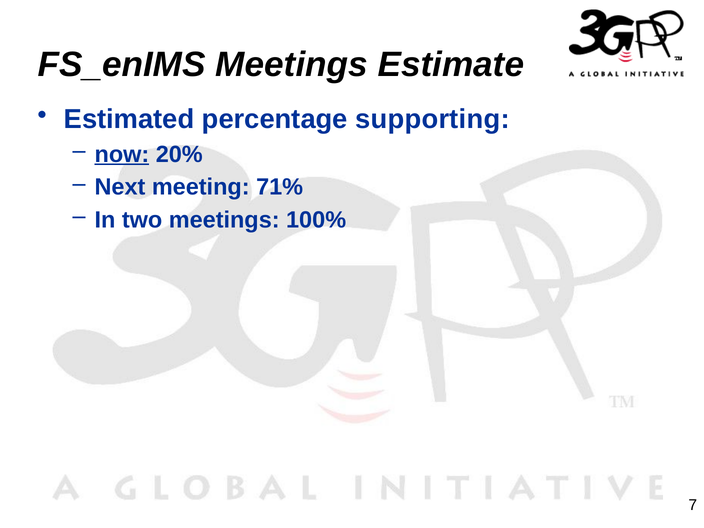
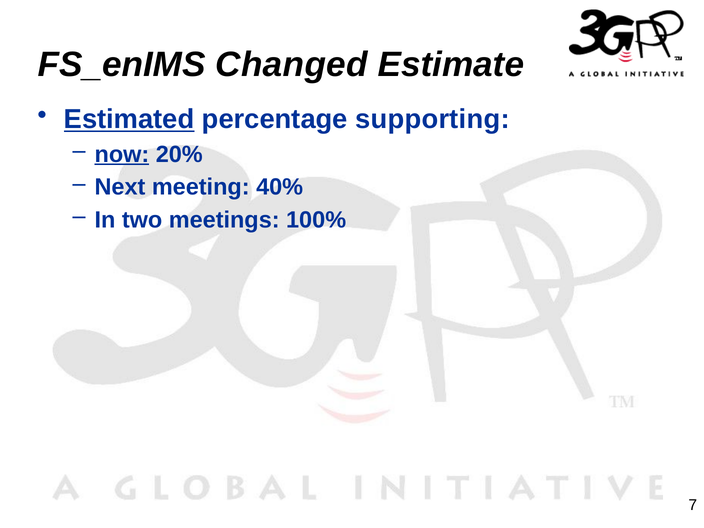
FS_enIMS Meetings: Meetings -> Changed (292, 64)
Estimated underline: none -> present (129, 119)
71%: 71% -> 40% (280, 187)
